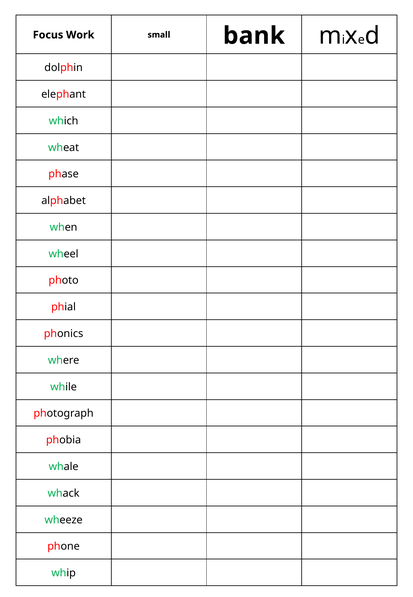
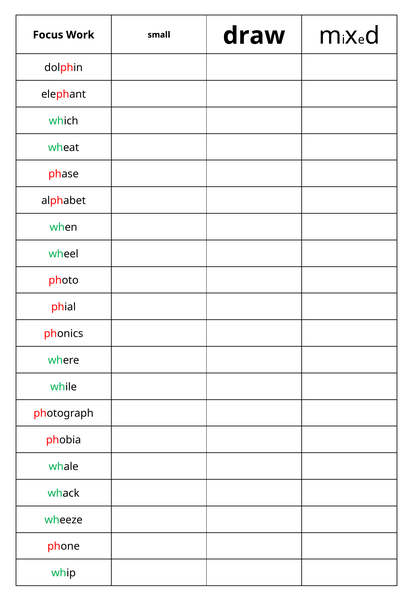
bank: bank -> draw (254, 36)
